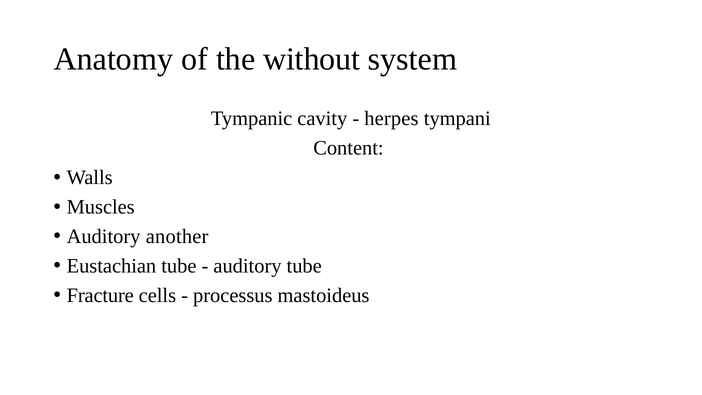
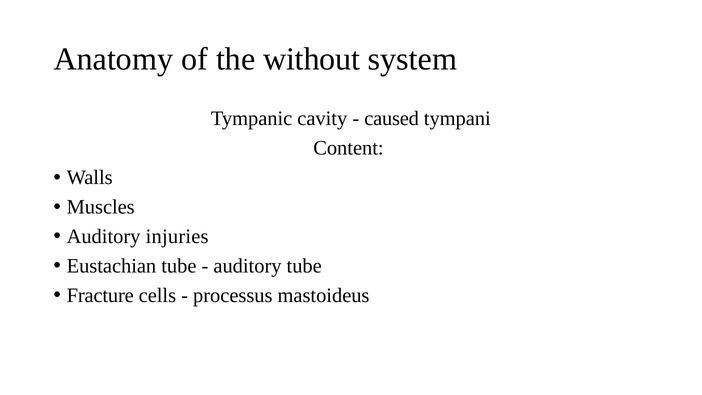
herpes: herpes -> caused (392, 119)
another: another -> injuries (177, 236)
